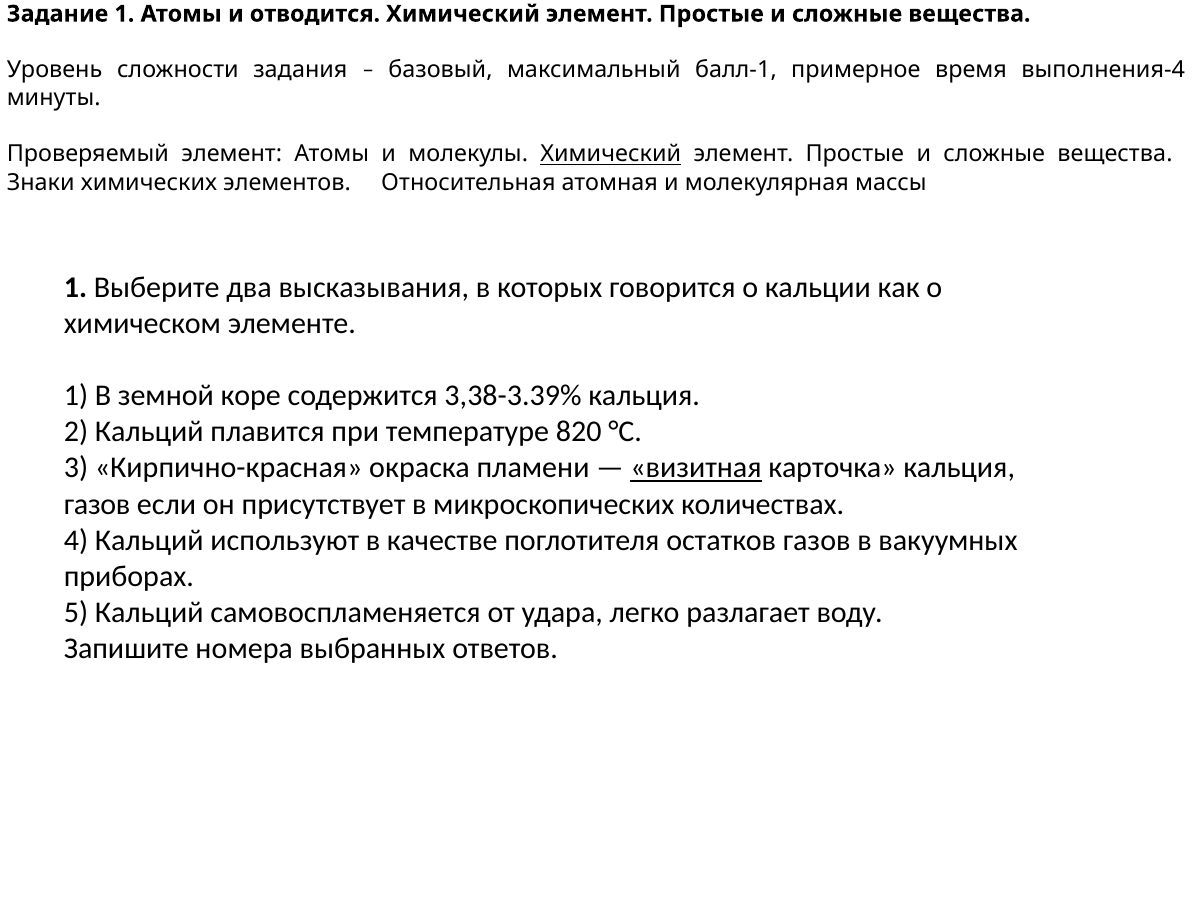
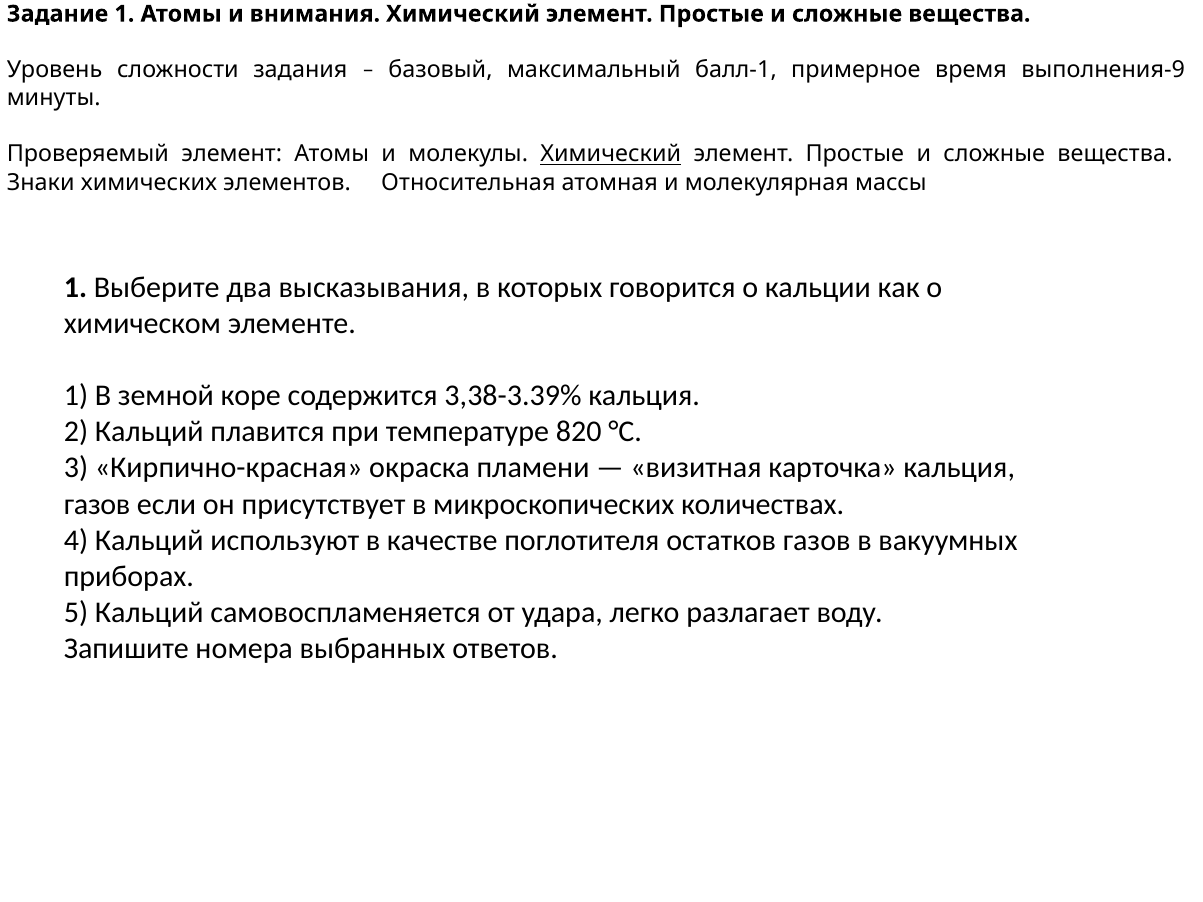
отводится: отводится -> внимания (315, 14)
выполнения-4: выполнения-4 -> выполнения-9 (1103, 70)
визитная underline: present -> none (696, 468)
